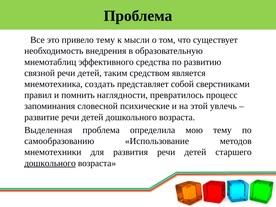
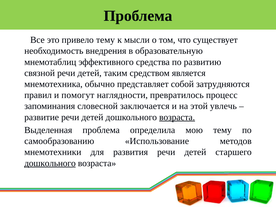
создать: создать -> обычно (100, 84)
сверстниками: сверстниками -> затрудняются (223, 84)
помнить: помнить -> помогут (78, 95)
психические: психические -> заключается (145, 106)
возраста underline: none -> present (177, 117)
